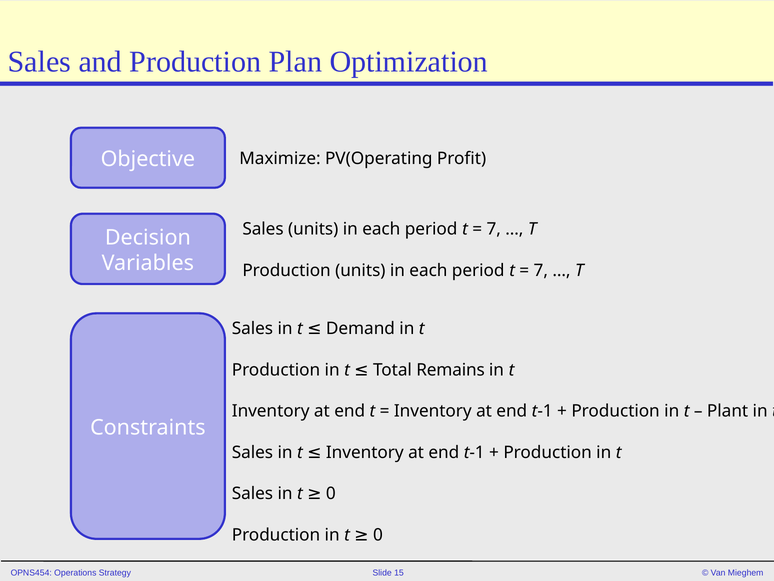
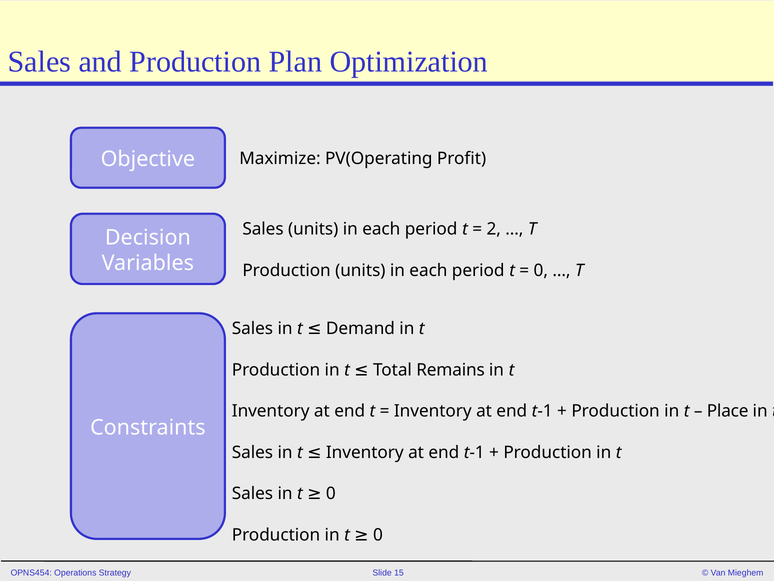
7: 7 -> 2 (494, 229)
7: 7 -> 0 (541, 270)
Plant: Plant -> Place (728, 411)
